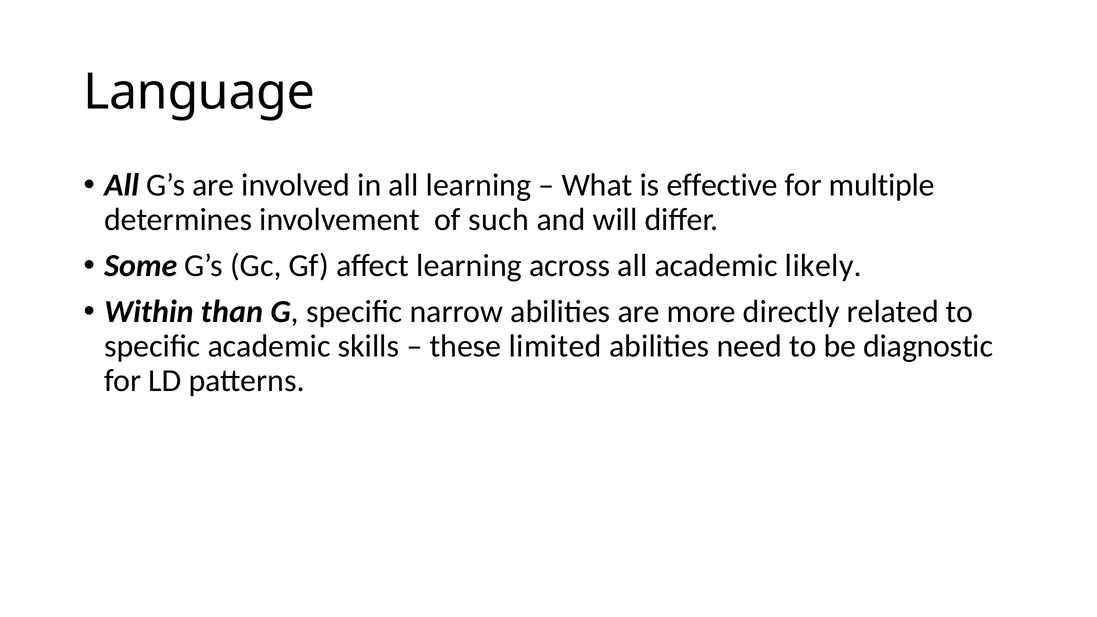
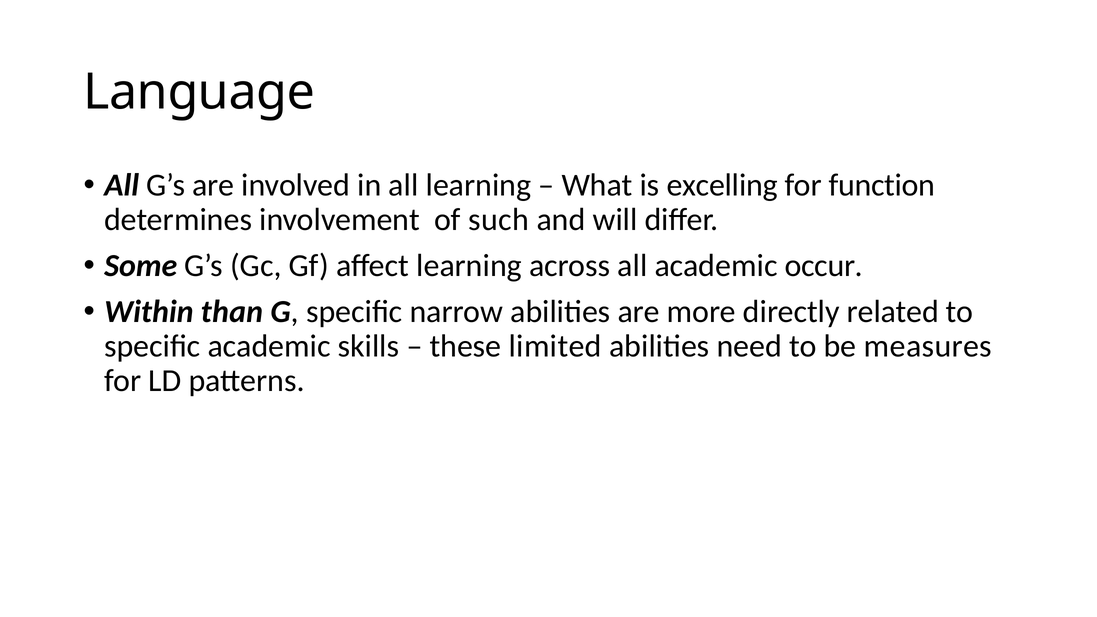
effective: effective -> excelling (722, 185)
multiple: multiple -> function (882, 185)
likely: likely -> occur (824, 266)
diagnostic: diagnostic -> measures (928, 346)
